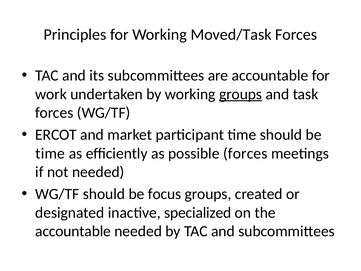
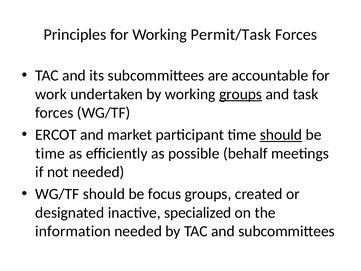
Moved/Task: Moved/Task -> Permit/Task (231, 35)
should underline: none -> present (281, 135)
possible forces: forces -> behalf (245, 153)
accountable: accountable -> information (73, 231)
